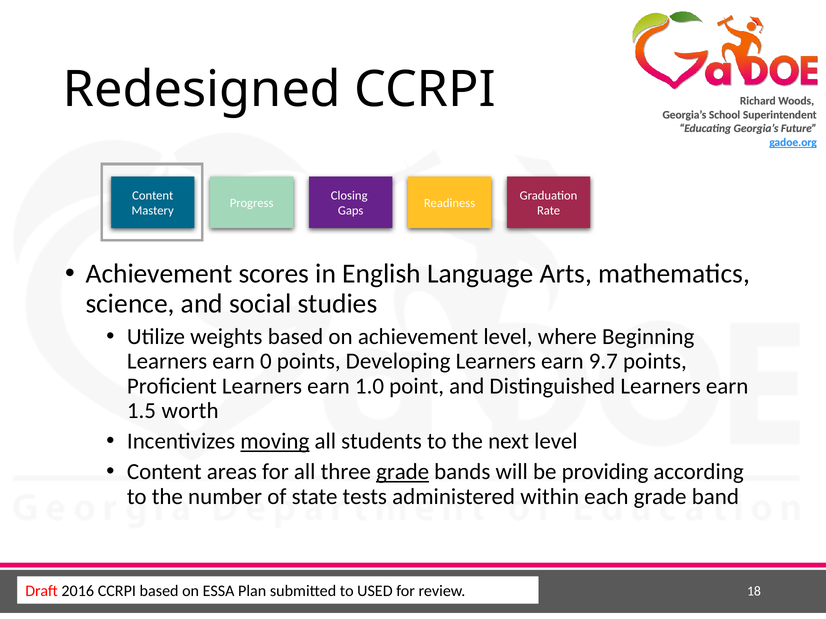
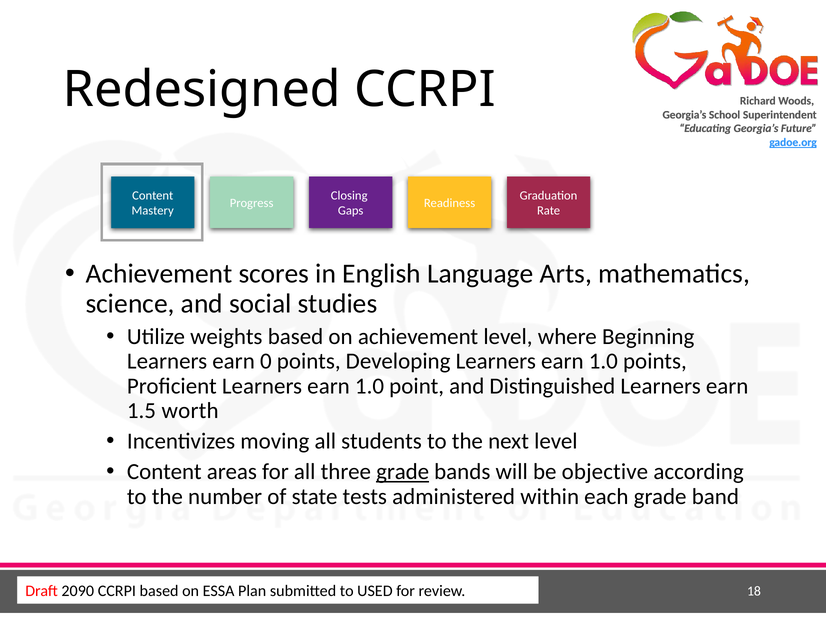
Developing Learners earn 9.7: 9.7 -> 1.0 (603, 362)
moving underline: present -> none (275, 442)
providing: providing -> objective (605, 472)
2016: 2016 -> 2090 (78, 592)
